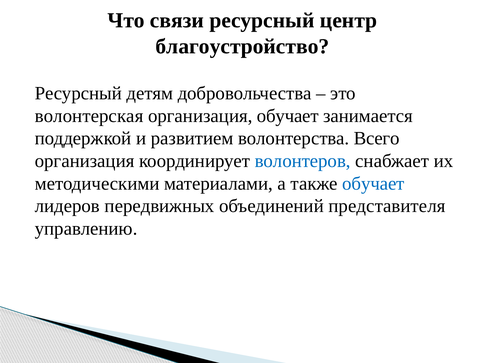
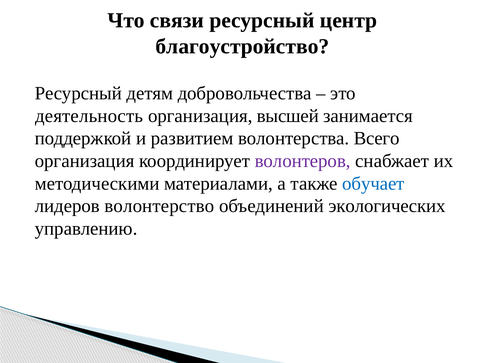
волонтерская: волонтерская -> деятельность (89, 116)
организация обучает: обучает -> высшей (288, 116)
волонтеров colour: blue -> purple (303, 161)
передвижных: передвижных -> волонтерство (159, 207)
представителя: представителя -> экологических (387, 207)
